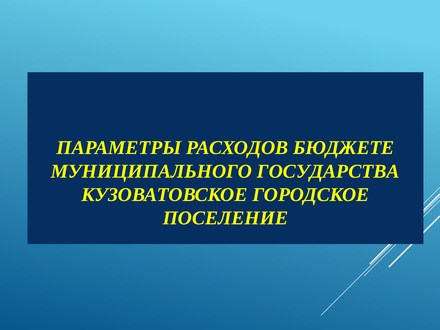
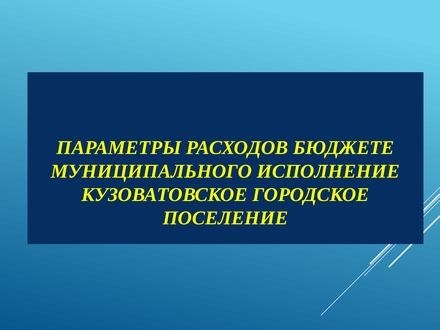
ГОСУДАРСТВА: ГОСУДАРСТВА -> ИСПОЛНЕНИЕ (328, 171)
